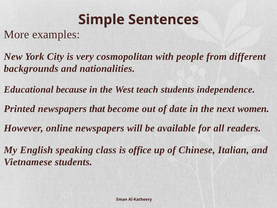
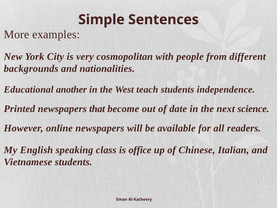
because: because -> another (71, 90)
women: women -> science (253, 109)
